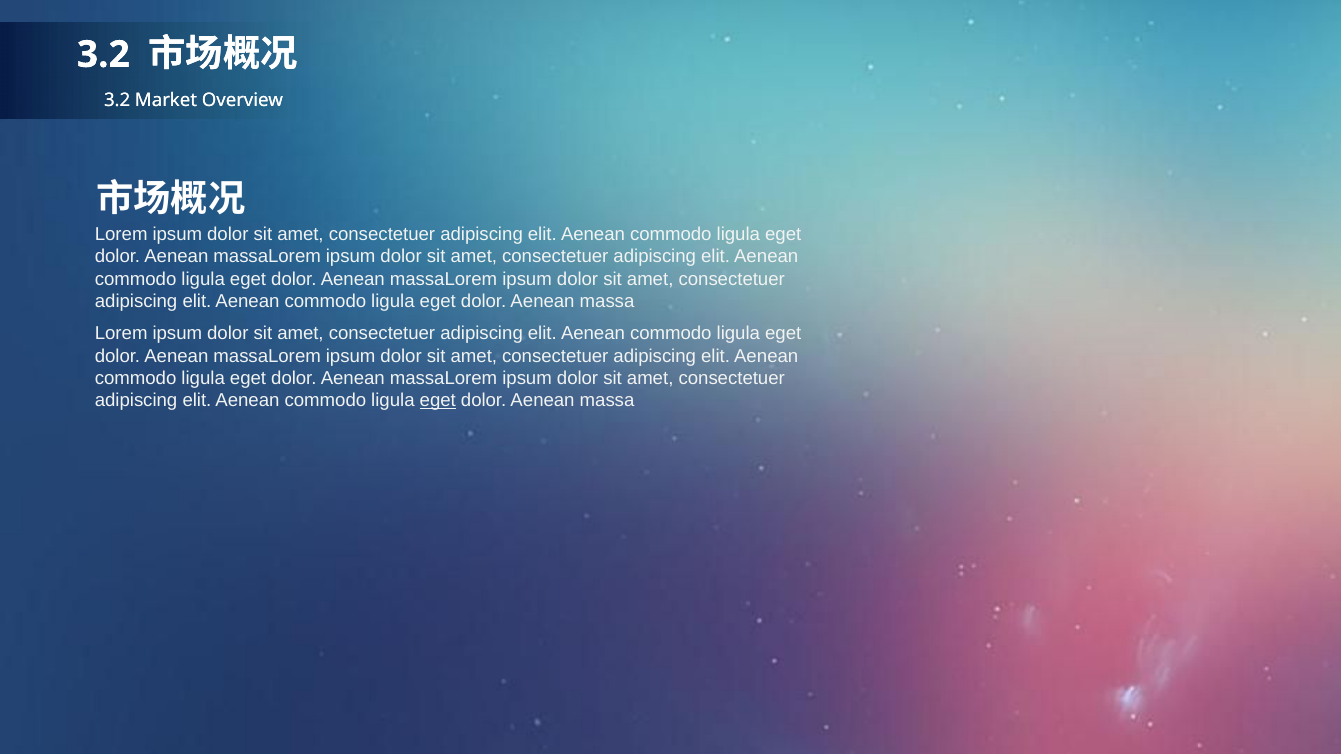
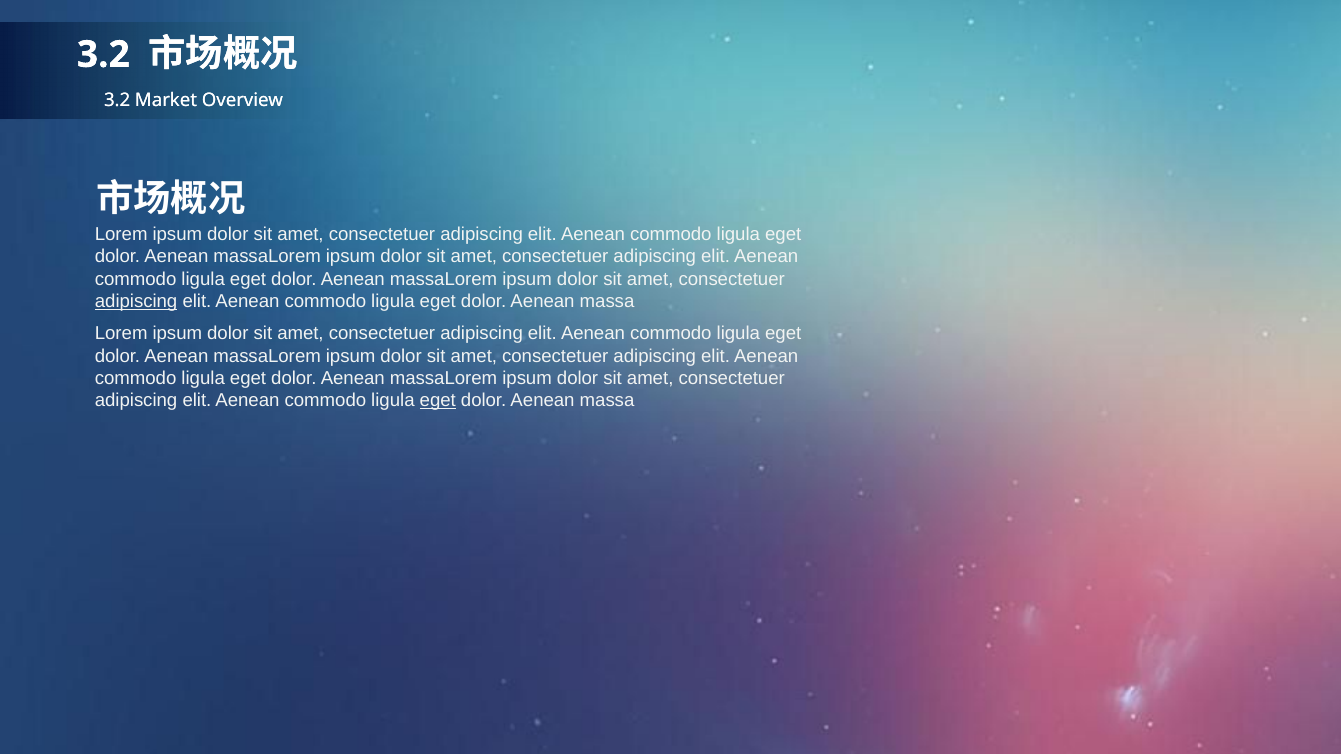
adipiscing underline: none -> present (136, 302)
